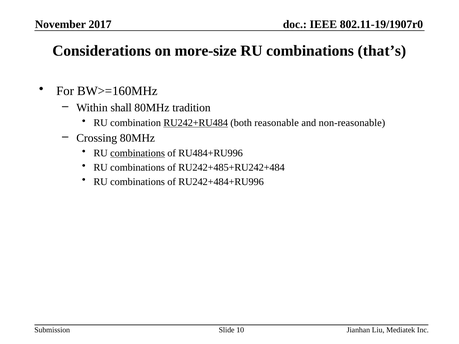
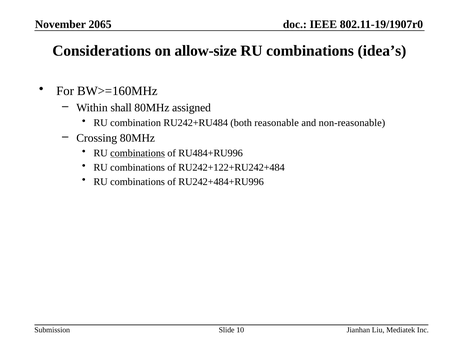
2017: 2017 -> 2065 (100, 24)
more-size: more-size -> allow-size (206, 51)
that’s: that’s -> idea’s (382, 51)
tradition: tradition -> assigned (191, 108)
RU242+RU484 underline: present -> none (196, 123)
RU242+485+RU242+484: RU242+485+RU242+484 -> RU242+122+RU242+484 (232, 167)
